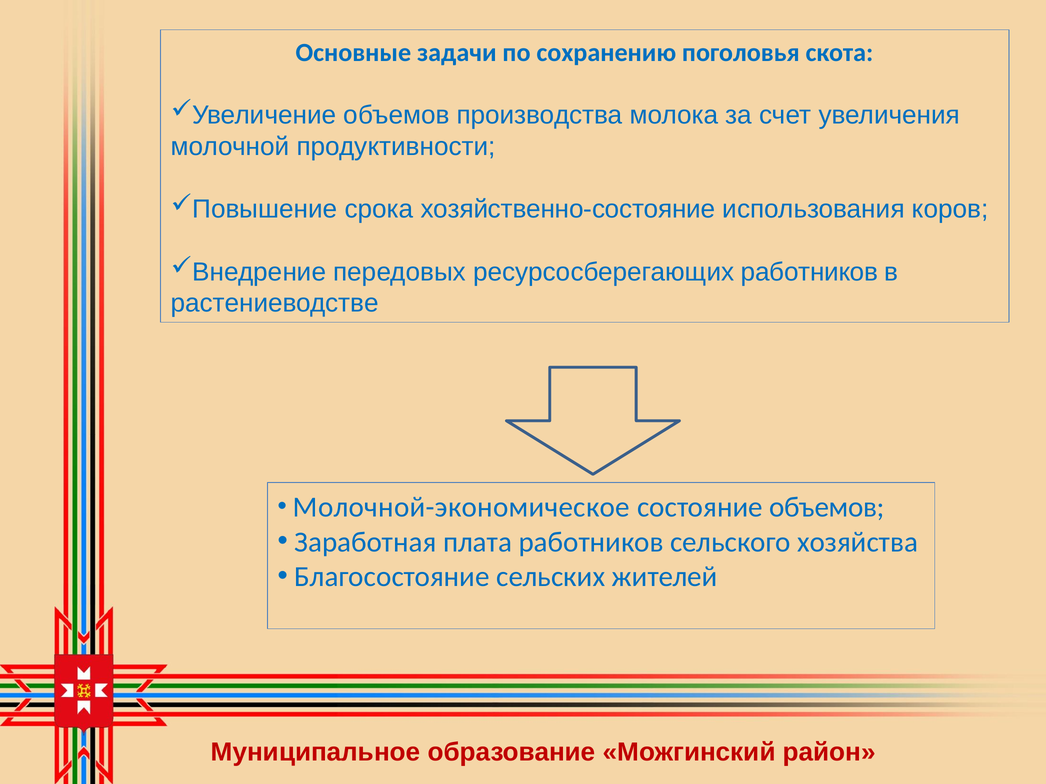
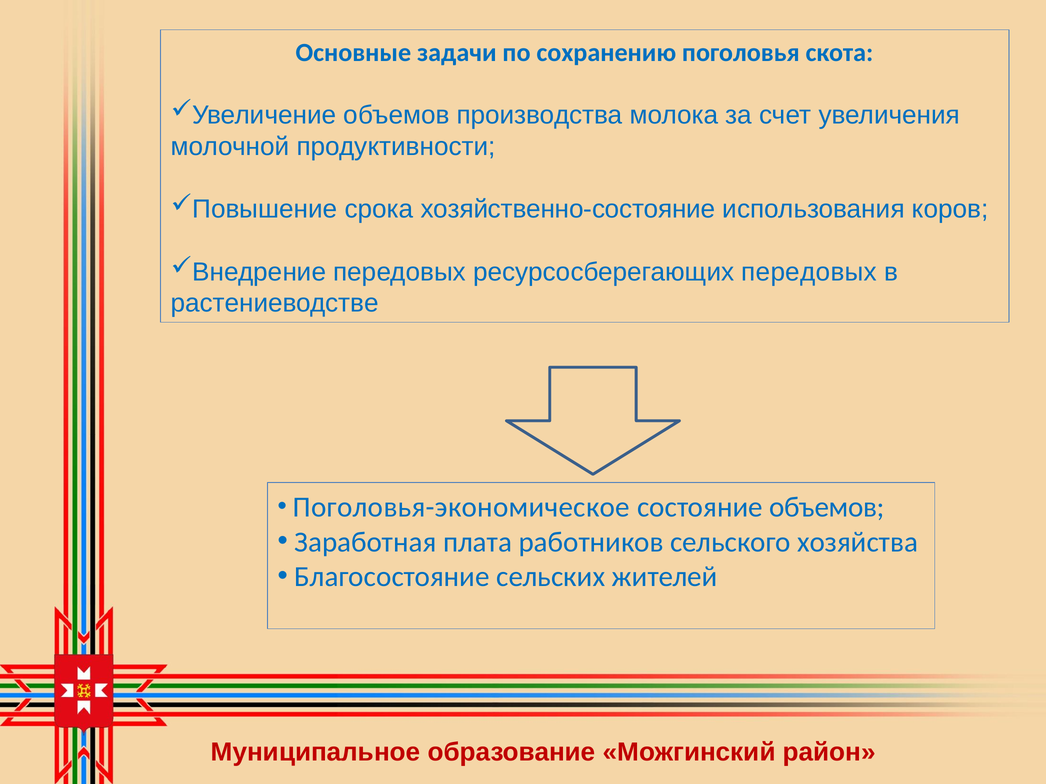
ресурсосберегающих работников: работников -> передовых (809, 272)
Молочной-экономическое: Молочной-экономическое -> Поголовья-экономическое (461, 507)
